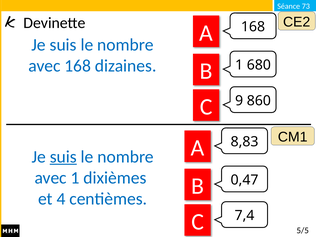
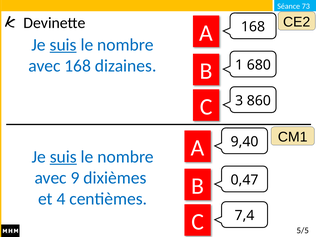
suis underline: none -> present (63, 45)
9: 9 -> 3 (239, 101)
8,83: 8,83 -> 9,40 (245, 142)
avec 1: 1 -> 9 (75, 178)
